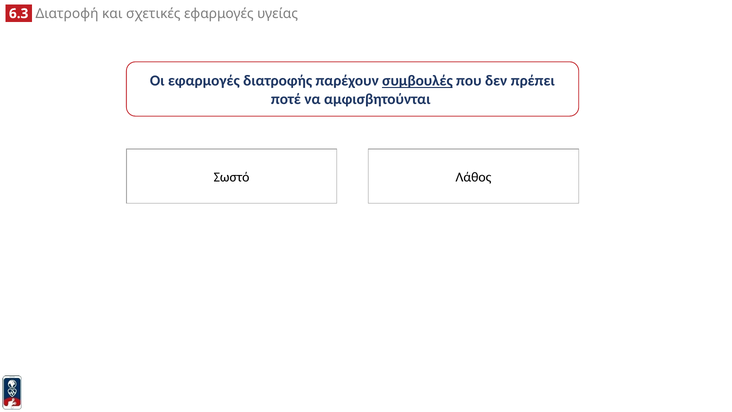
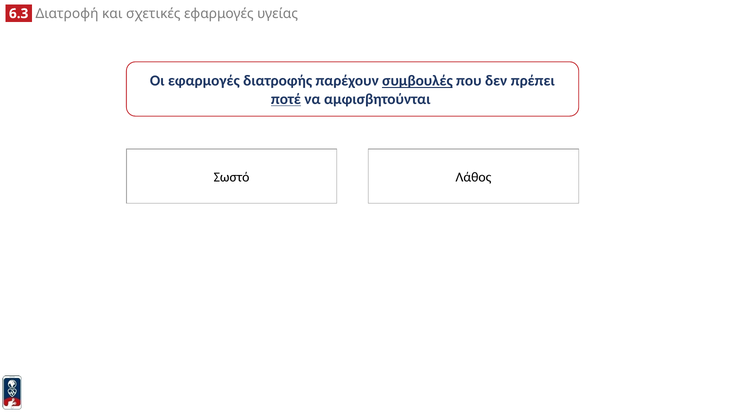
ποτέ underline: none -> present (286, 99)
